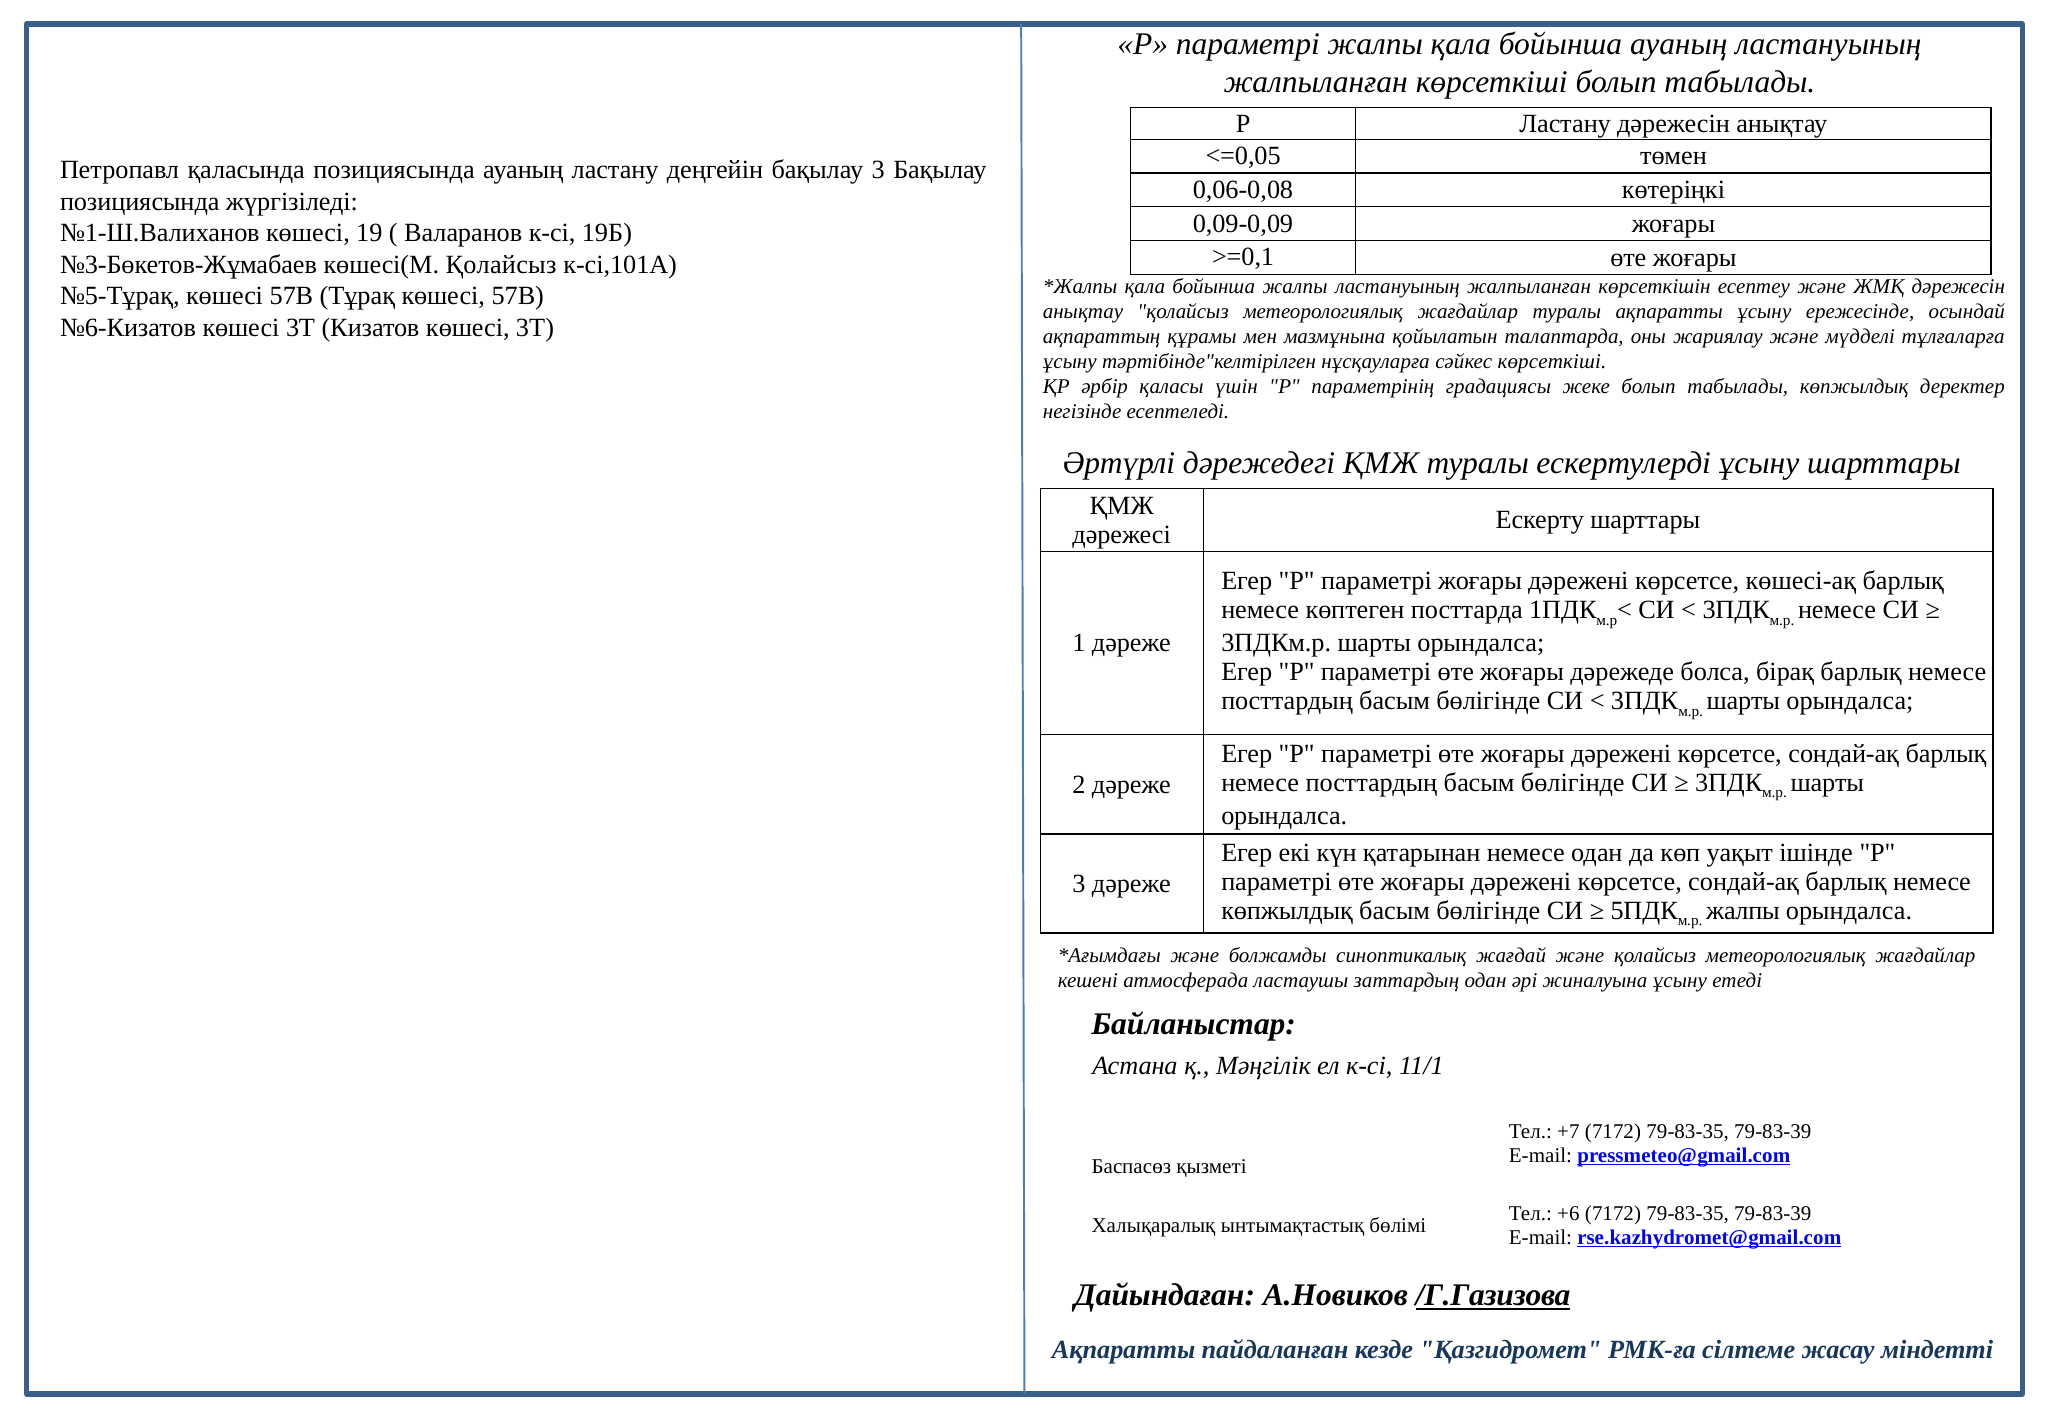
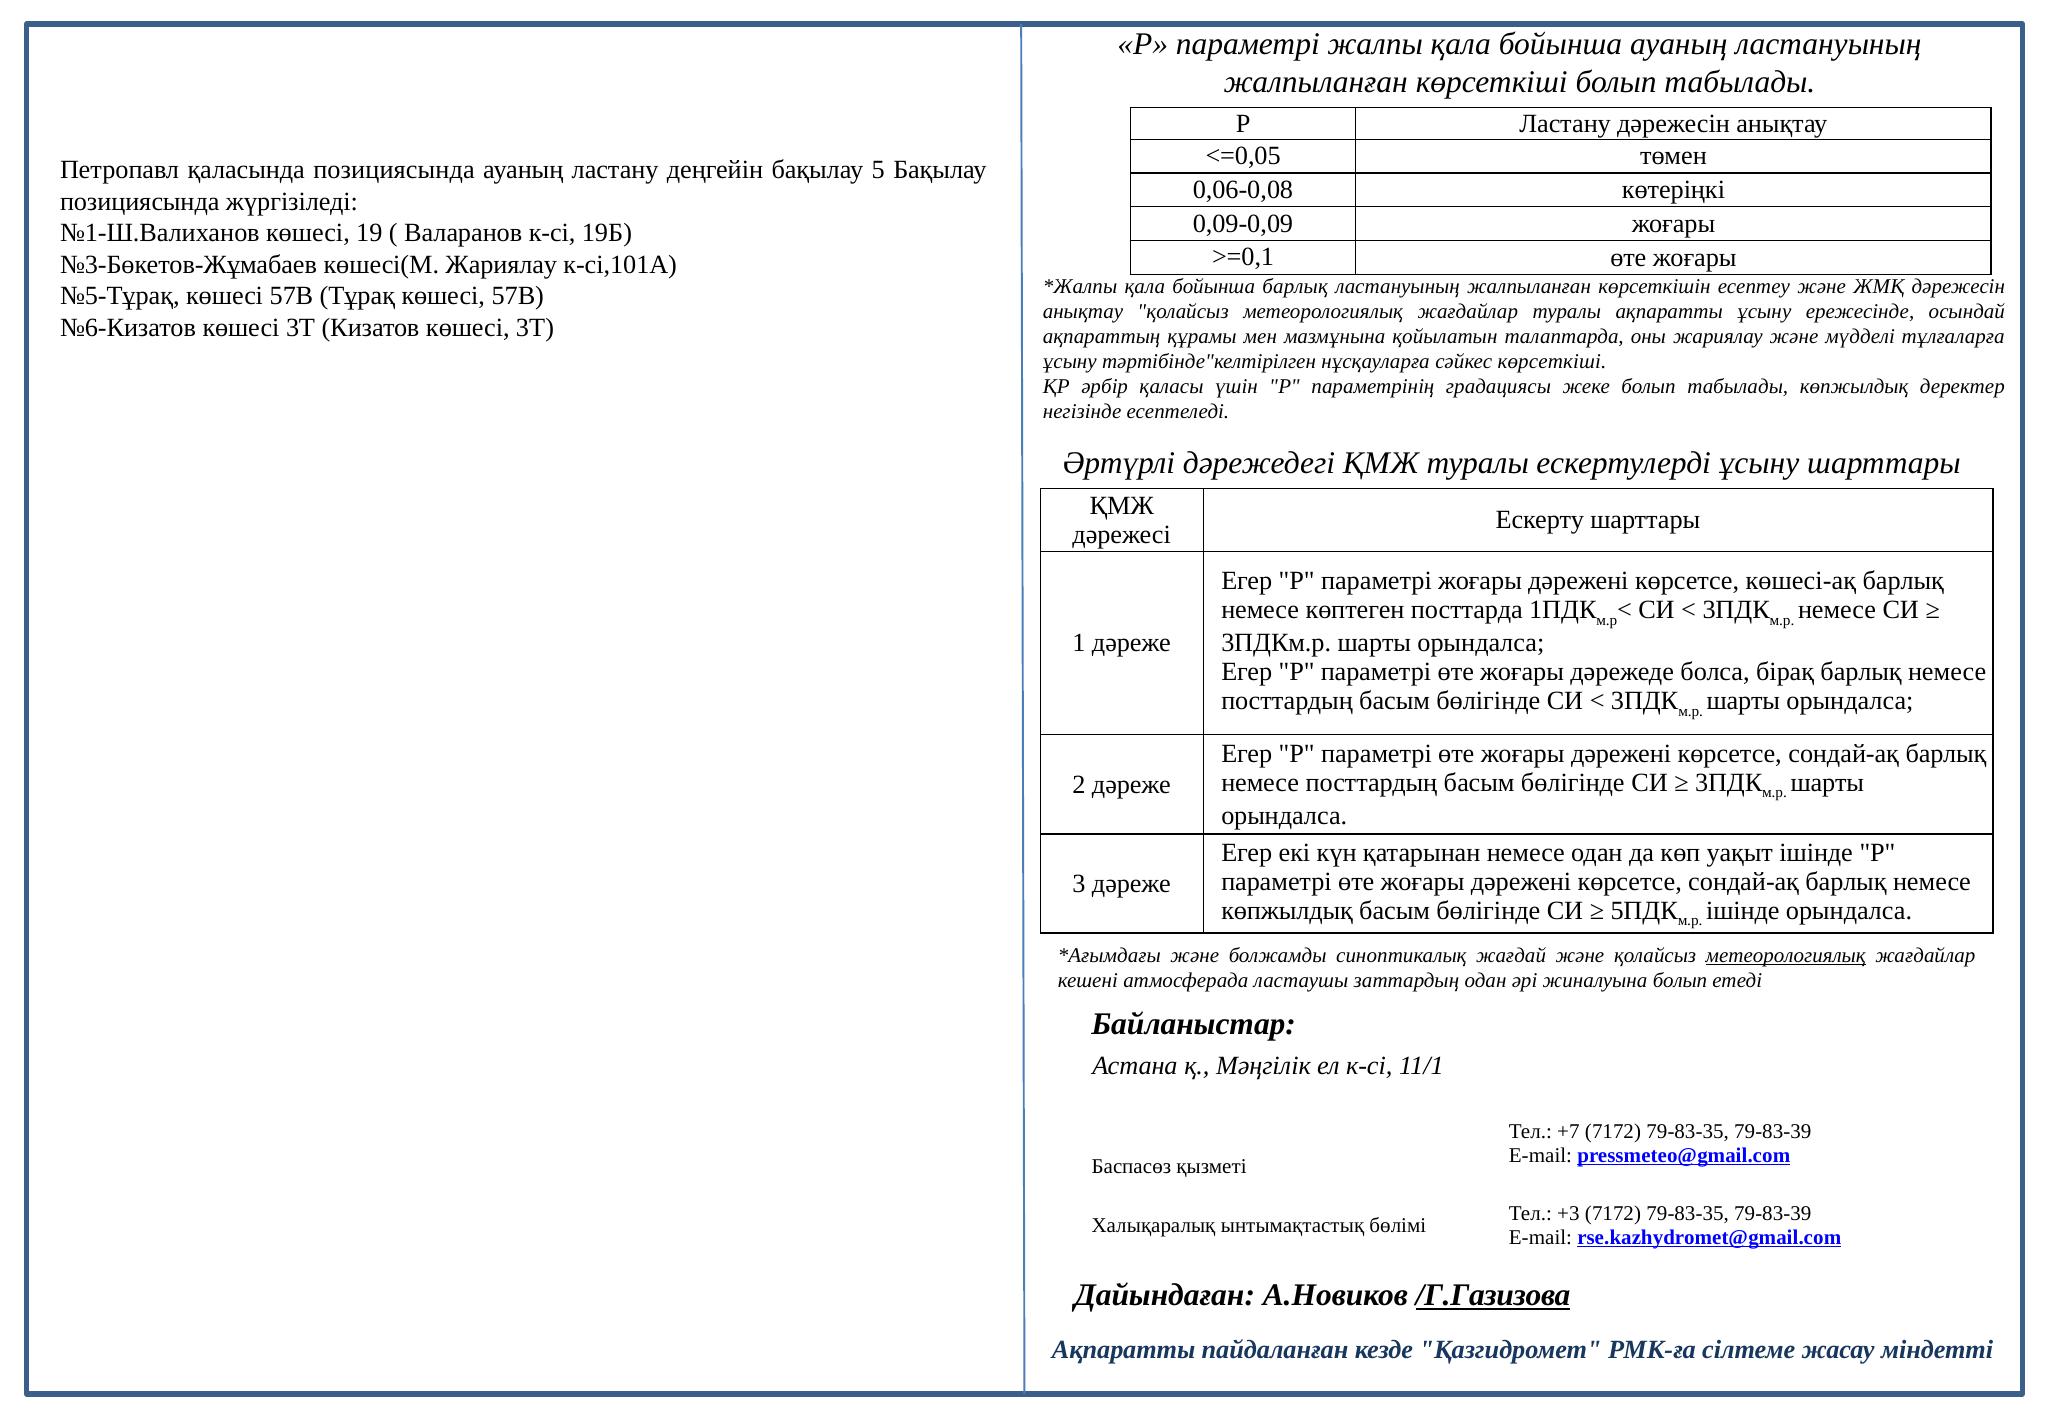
бақылау 3: 3 -> 5 (878, 170)
көшесі(М Қолайсыз: Қолайсыз -> Жариялау (501, 265)
бойынша жалпы: жалпы -> барлық (1295, 286)
жалпы: жалпы -> ішінде (1743, 911)
метеорологиялық underline: none -> present (1786, 956)
жиналуына ұсыну: ұсыну -> болып (1680, 981)
+6: +6 -> +3 (1568, 1214)
